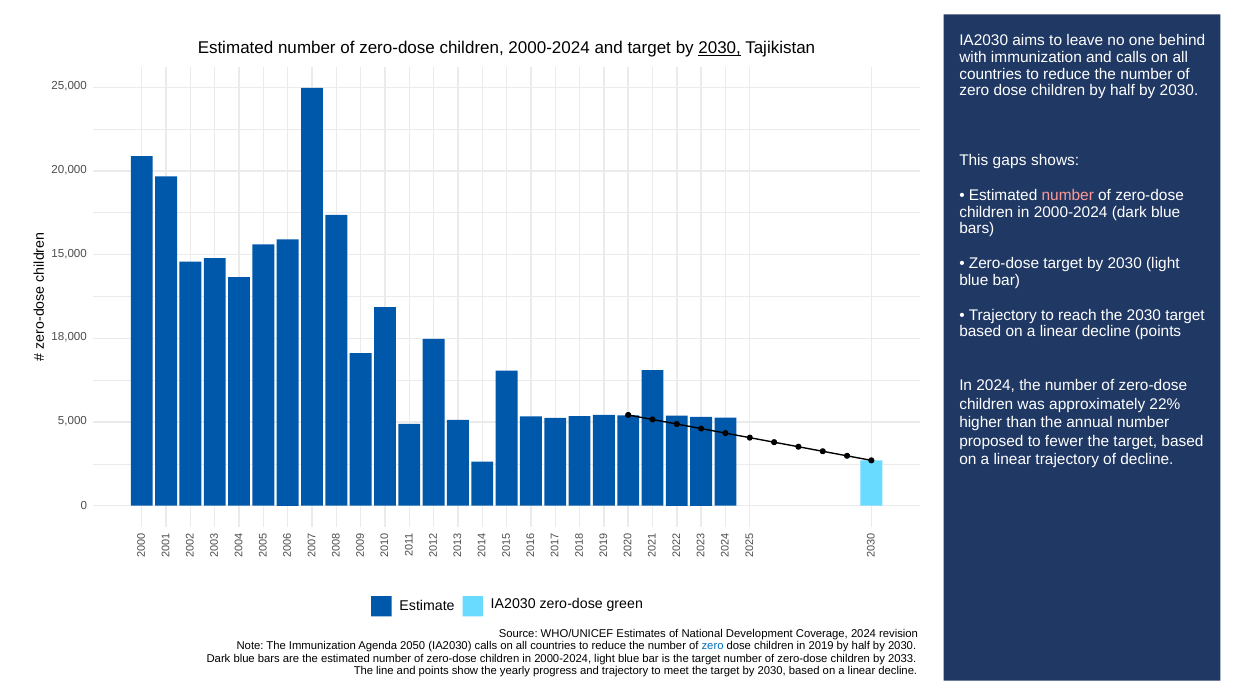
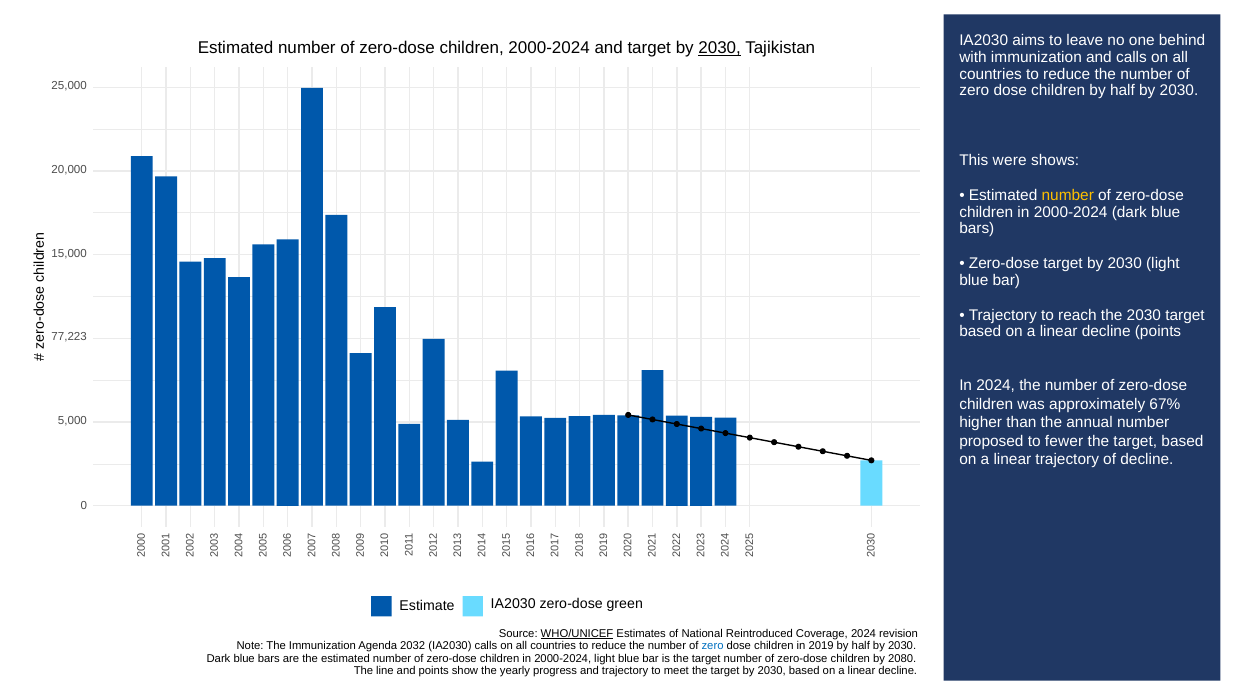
gaps: gaps -> were (1010, 161)
number colour: pink -> yellow (1068, 195)
18,000: 18,000 -> 77,223 (69, 337)
22%: 22% -> 67% (1165, 404)
WHO/UNICEF underline: none -> present (577, 634)
Development: Development -> Reintroduced (759, 634)
2050: 2050 -> 2032 (413, 646)
2033: 2033 -> 2080 (902, 659)
